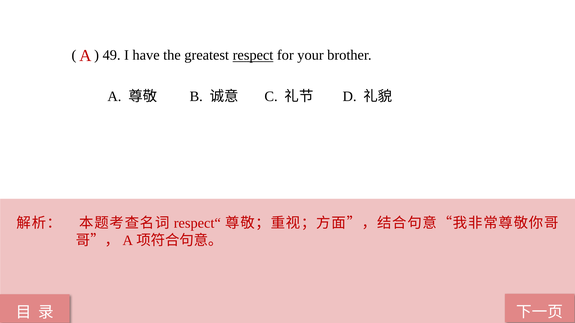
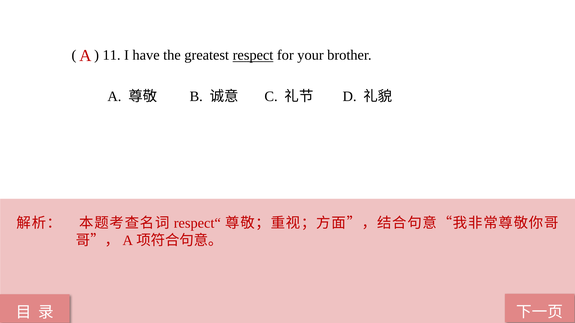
49: 49 -> 11 (112, 55)
